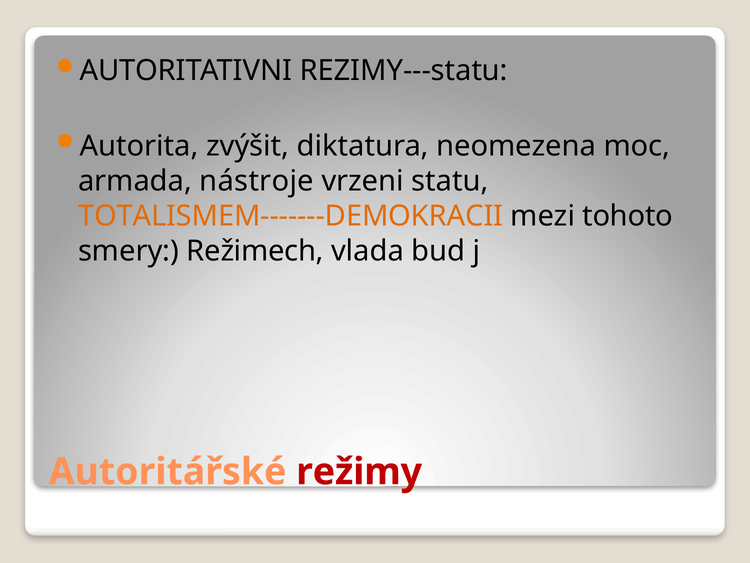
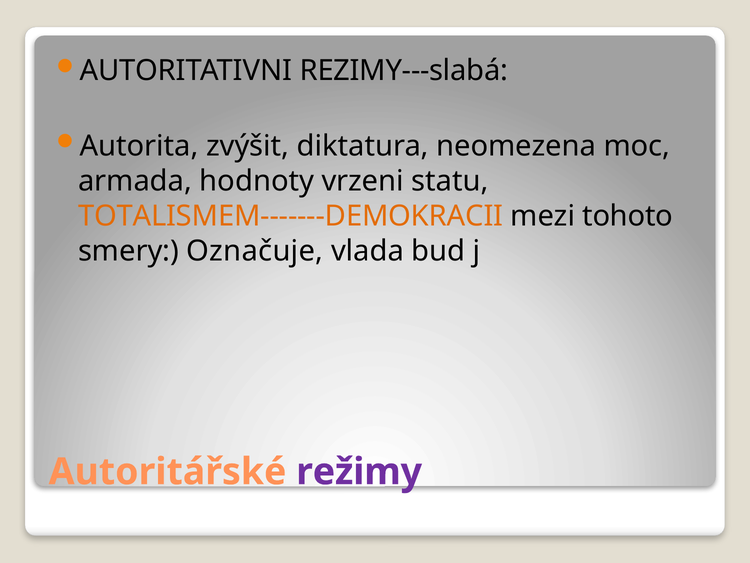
REZIMY---statu: REZIMY---statu -> REZIMY---slabá (404, 71)
nástroje: nástroje -> hodnoty (257, 181)
Režimech: Režimech -> Označuje (255, 251)
režimy colour: red -> purple (359, 471)
